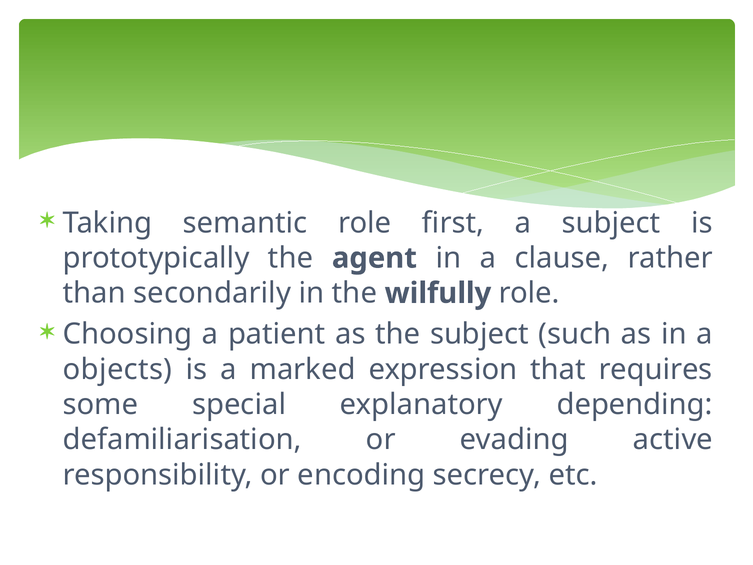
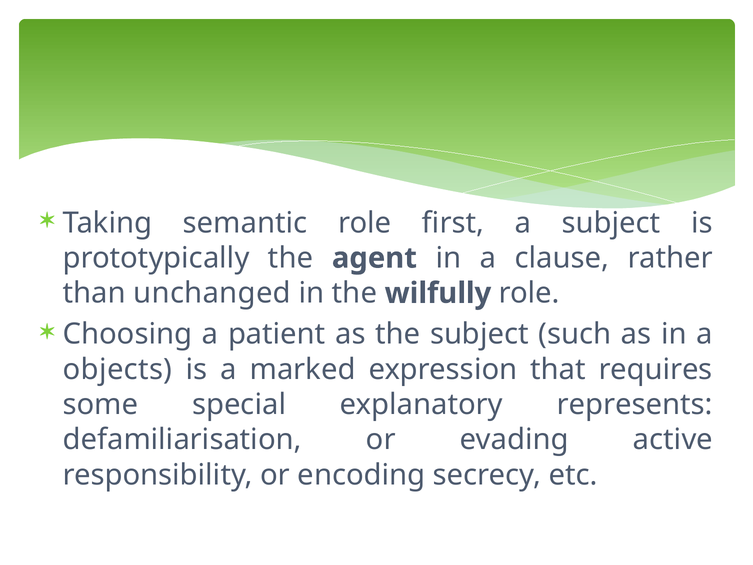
secondarily: secondarily -> unchanged (212, 293)
depending: depending -> represents (635, 404)
